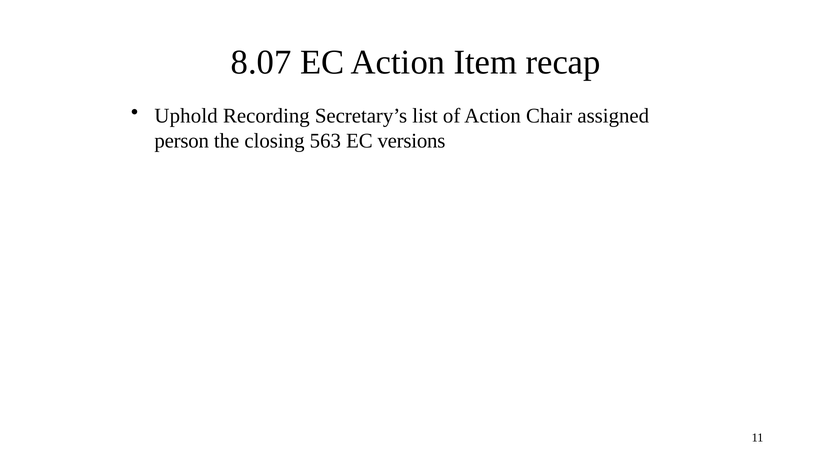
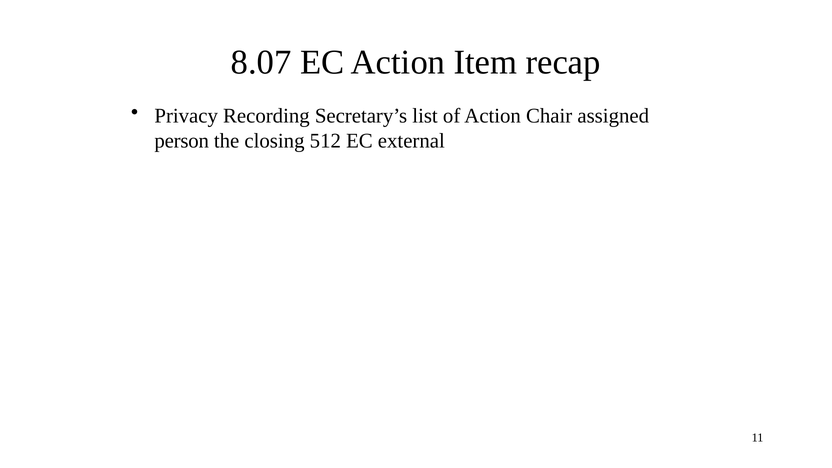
Uphold: Uphold -> Privacy (186, 116)
563: 563 -> 512 (325, 141)
versions: versions -> external (411, 141)
